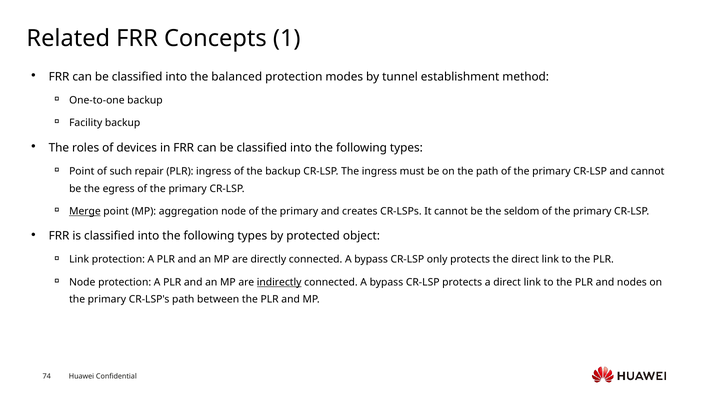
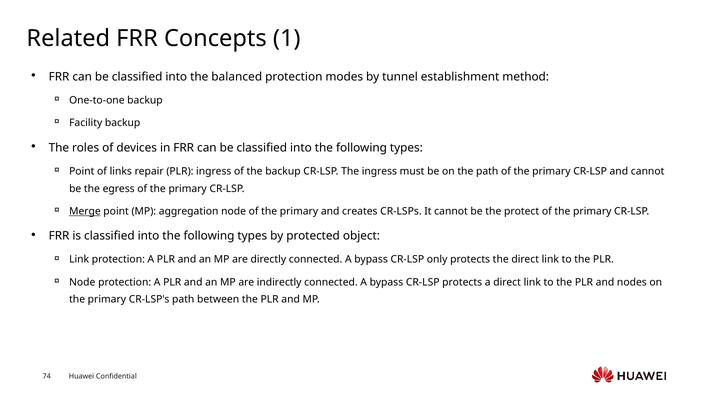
such: such -> links (121, 171)
seldom: seldom -> protect (522, 211)
indirectly underline: present -> none (279, 282)
